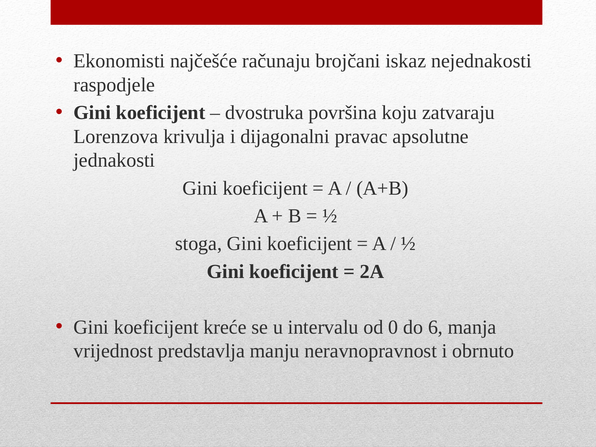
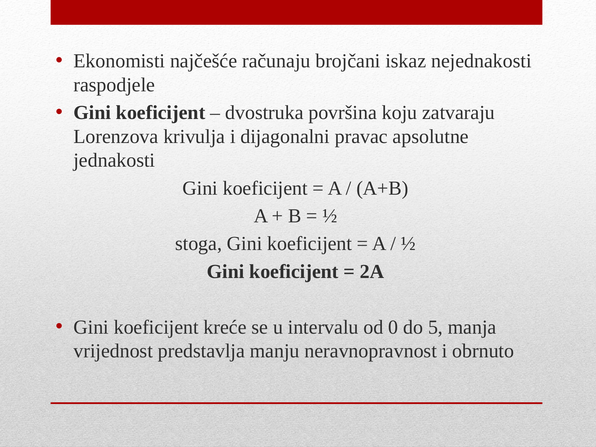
6: 6 -> 5 (435, 327)
